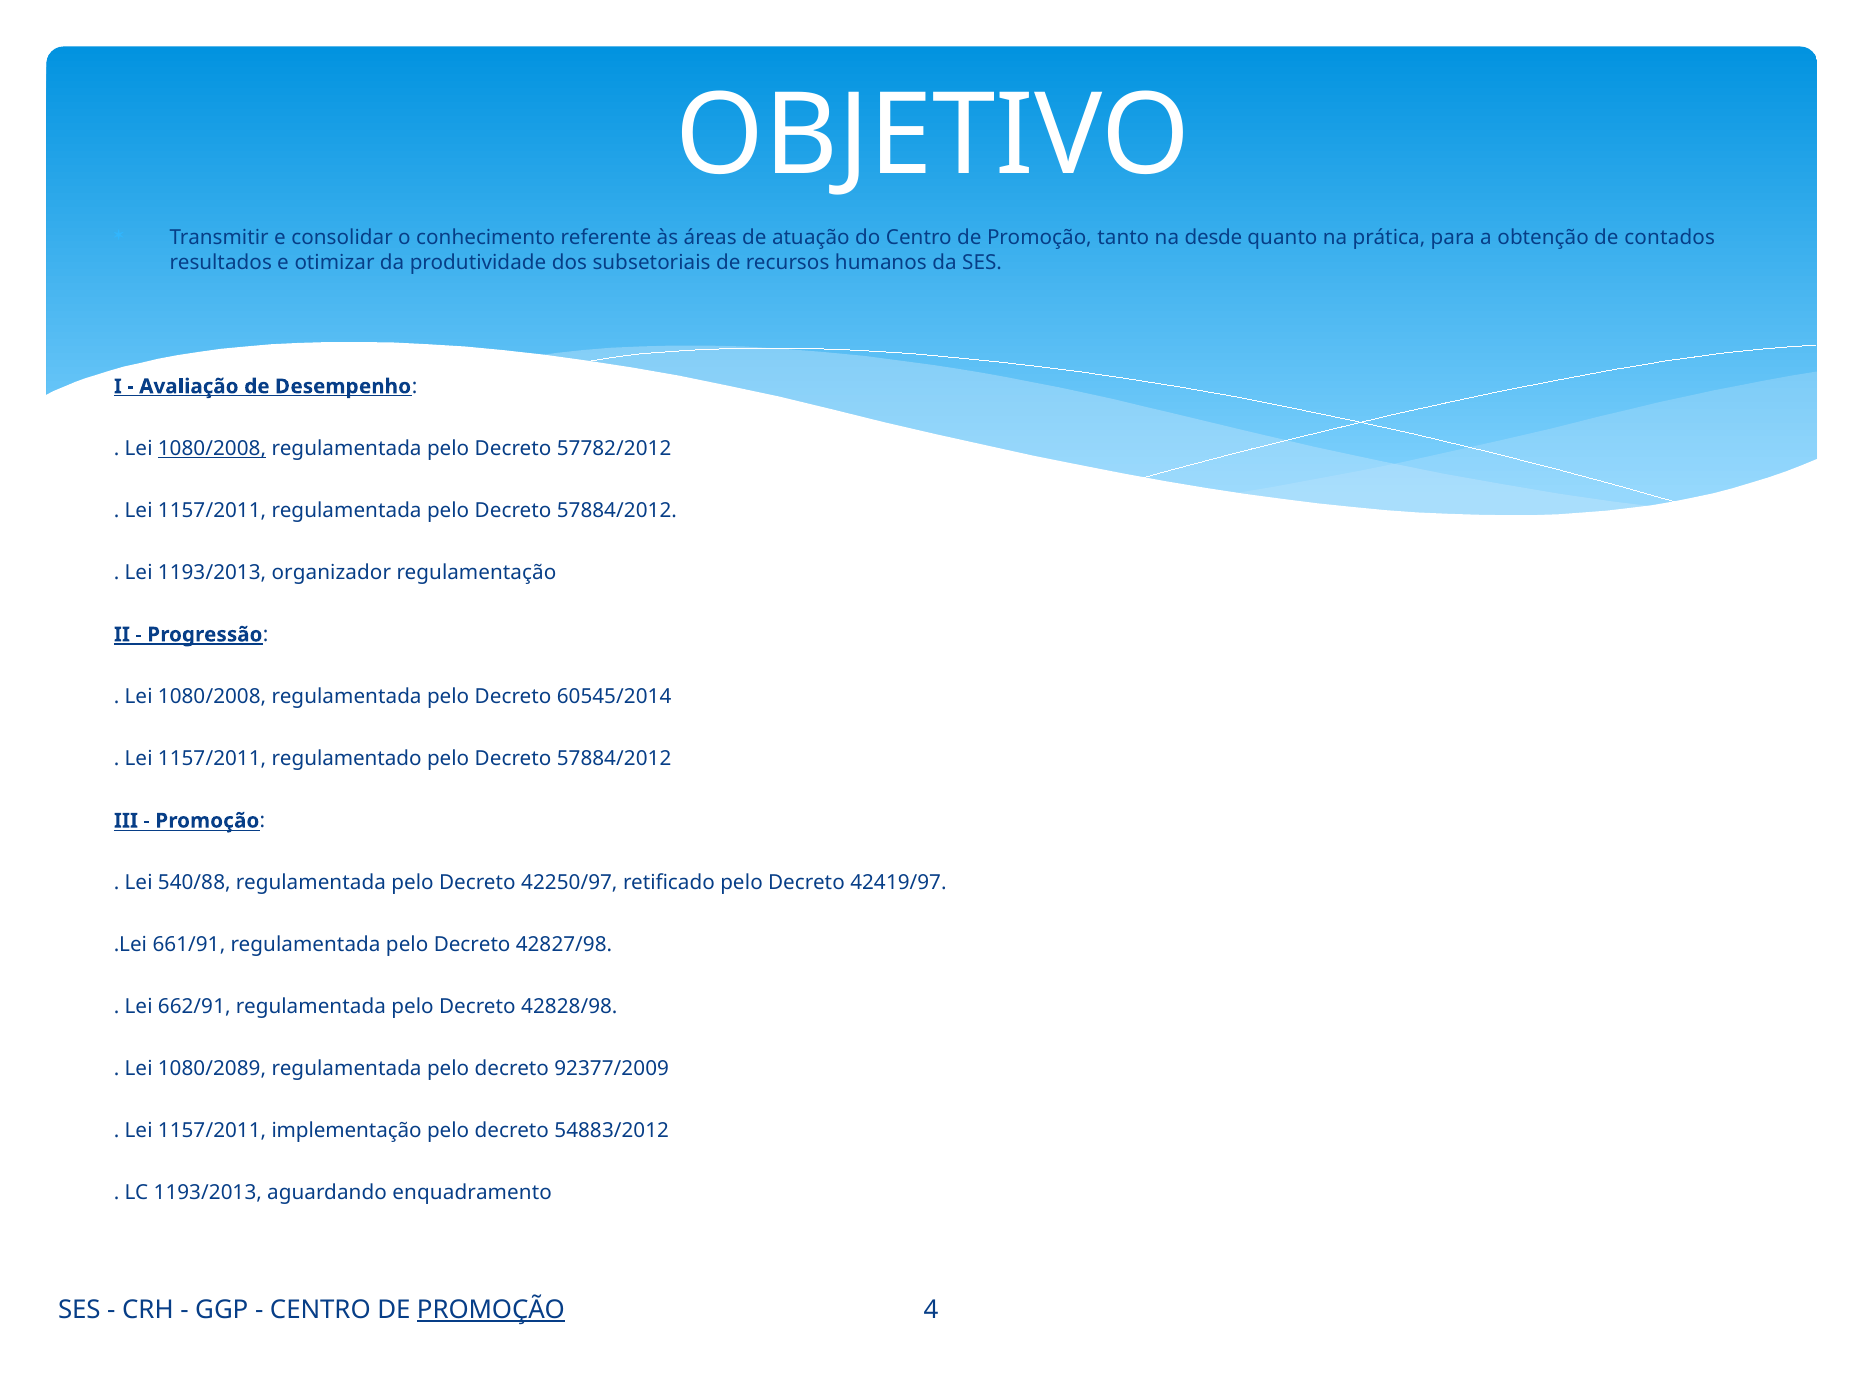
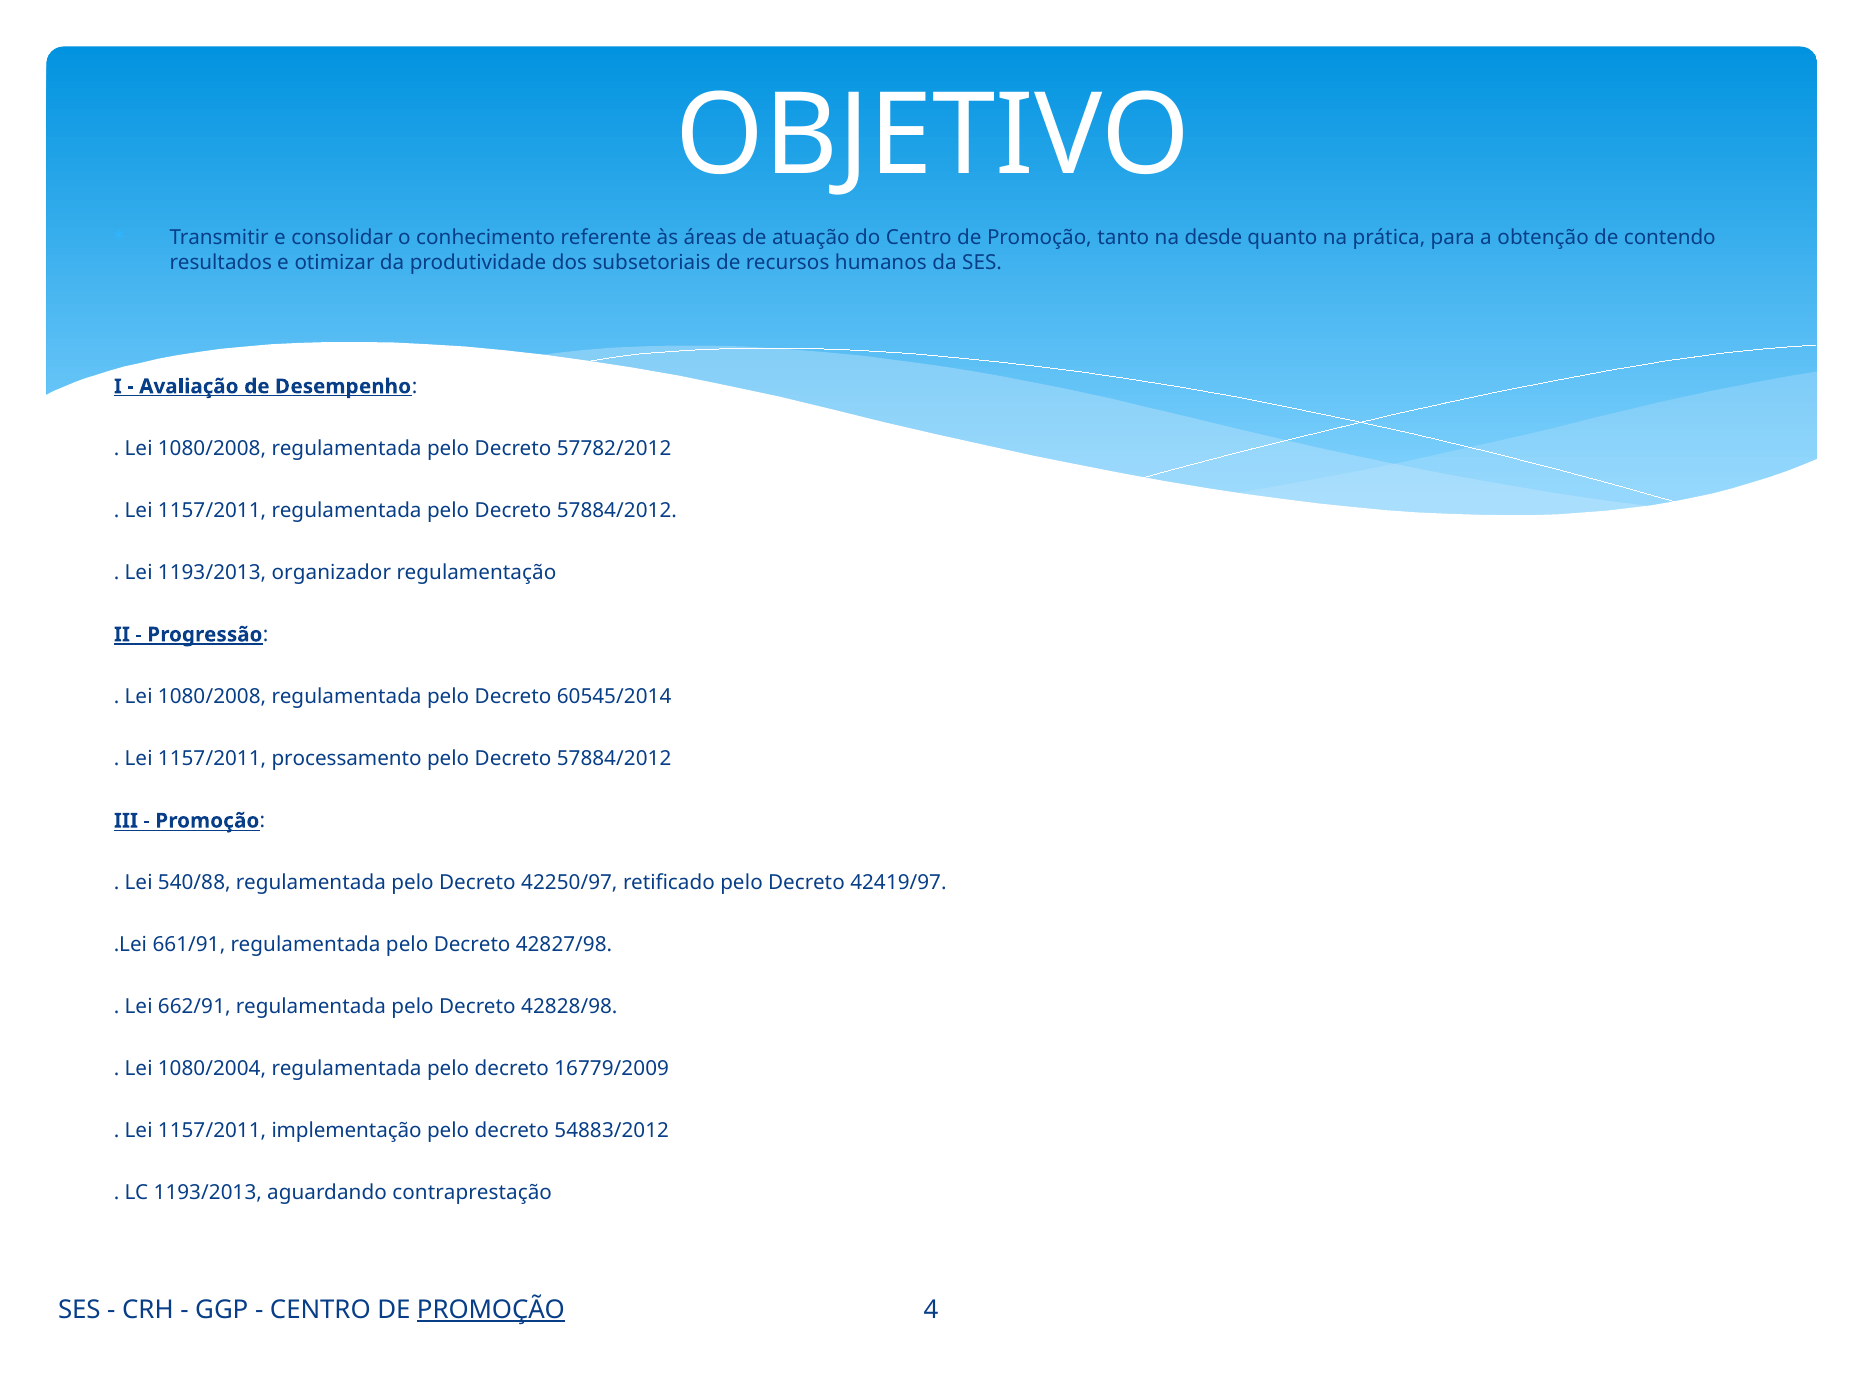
contados: contados -> contendo (1670, 238)
1080/2008 underline: present -> none (212, 448)
regulamentado: regulamentado -> processamento (347, 758)
1080/2089: 1080/2089 -> 1080/2004 (212, 1069)
92377/2009: 92377/2009 -> 16779/2009 (612, 1069)
enquadramento: enquadramento -> contraprestação (472, 1193)
